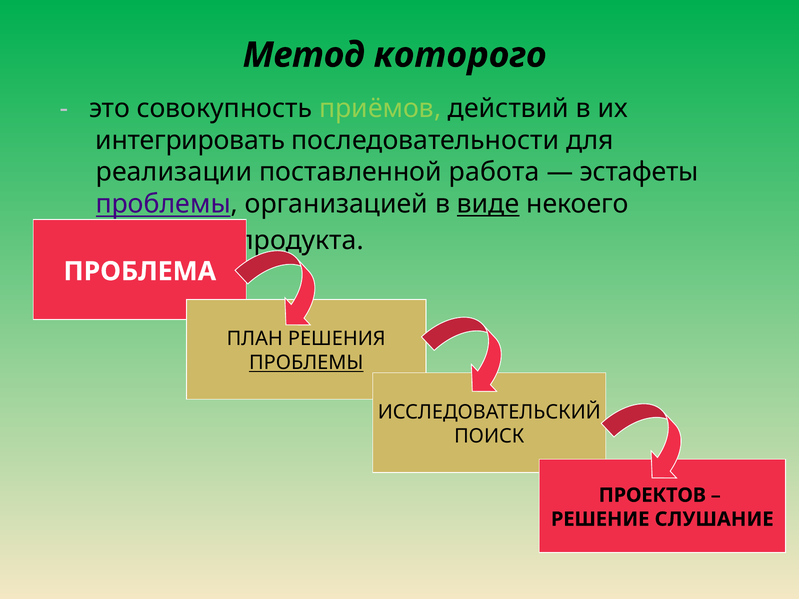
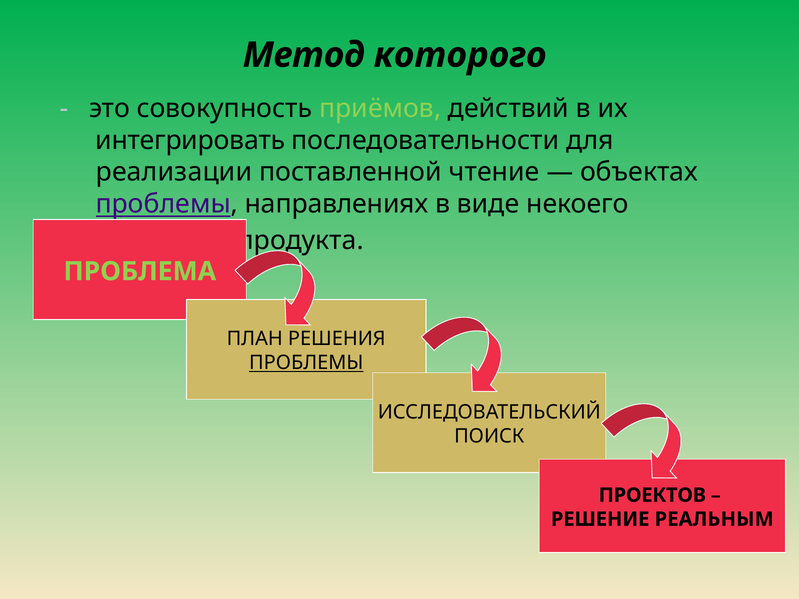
работа: работа -> чтение (494, 172)
эстафеты: эстафеты -> объектах (639, 172)
организацией: организацией -> направлениях (336, 204)
виде underline: present -> none (488, 204)
ПРОБЛЕМА colour: white -> light green (140, 272)
СЛУШАНИЕ: СЛУШАНИЕ -> РЕАЛЬНЫМ (714, 519)
